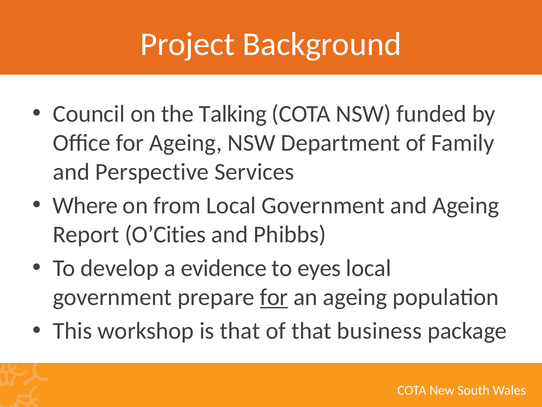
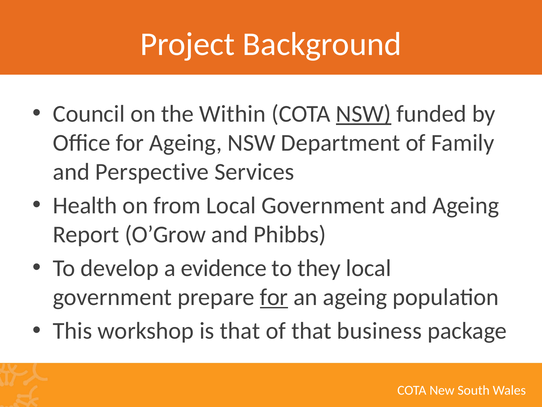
Talking: Talking -> Within (233, 114)
NSW underline: none -> present (364, 114)
Where: Where -> Health (85, 205)
O’Cities: O’Cities -> O’Grow (165, 234)
eyes: eyes -> they (319, 268)
